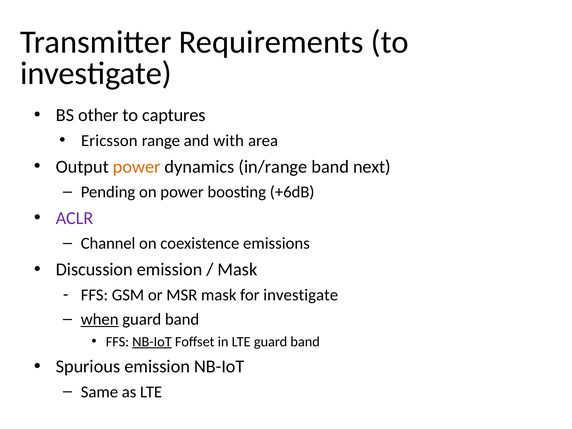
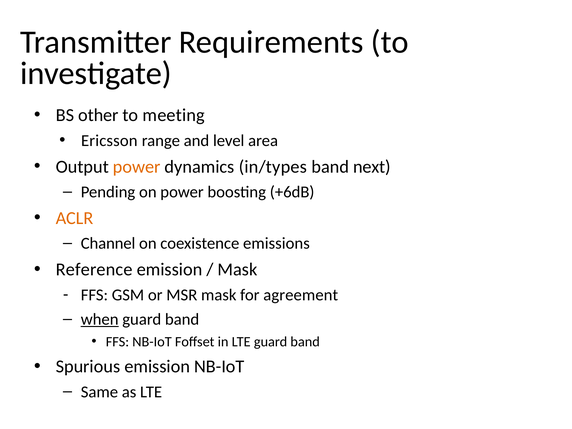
captures: captures -> meeting (174, 115)
with: with -> level (229, 141)
in/range: in/range -> in/types (273, 167)
ACLR colour: purple -> orange (75, 218)
Discussion: Discussion -> Reference (94, 270)
for investigate: investigate -> agreement (301, 295)
NB-IoT underline: present -> none (152, 342)
